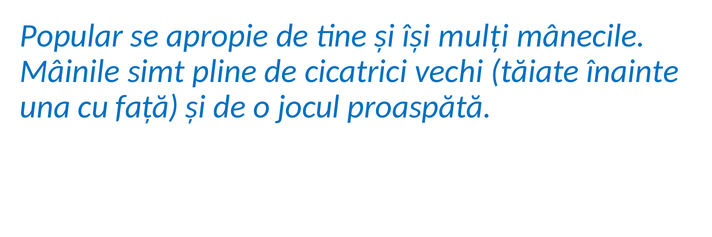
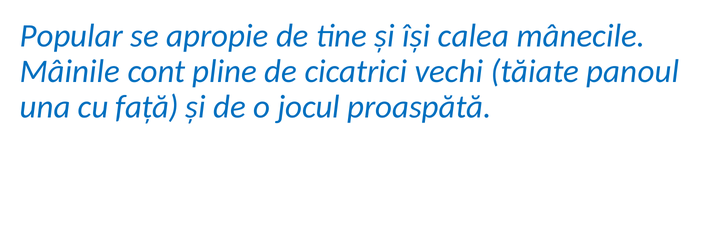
mulți: mulți -> calea (473, 36)
simt: simt -> cont (156, 72)
înainte: înainte -> panoul (633, 72)
